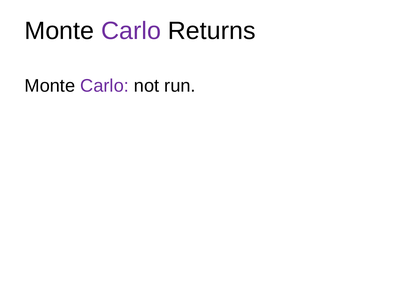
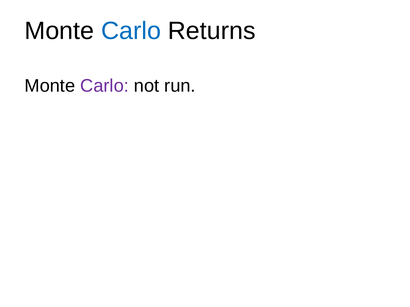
Carlo colour: purple -> blue (131, 31)
